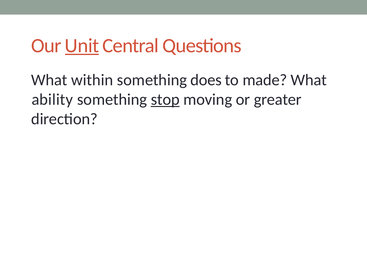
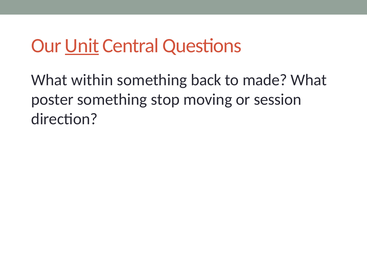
does: does -> back (206, 80)
ability: ability -> poster (52, 100)
stop underline: present -> none (165, 100)
greater: greater -> session (278, 100)
